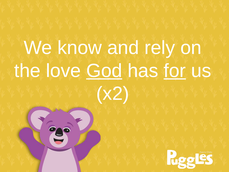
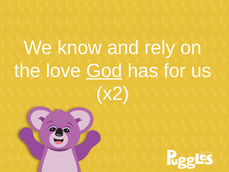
for underline: present -> none (175, 71)
